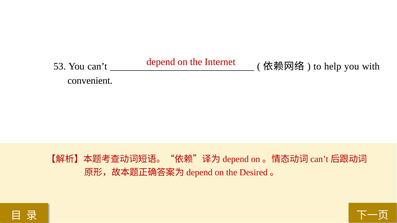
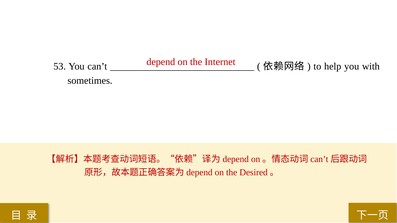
convenient: convenient -> sometimes (90, 81)
